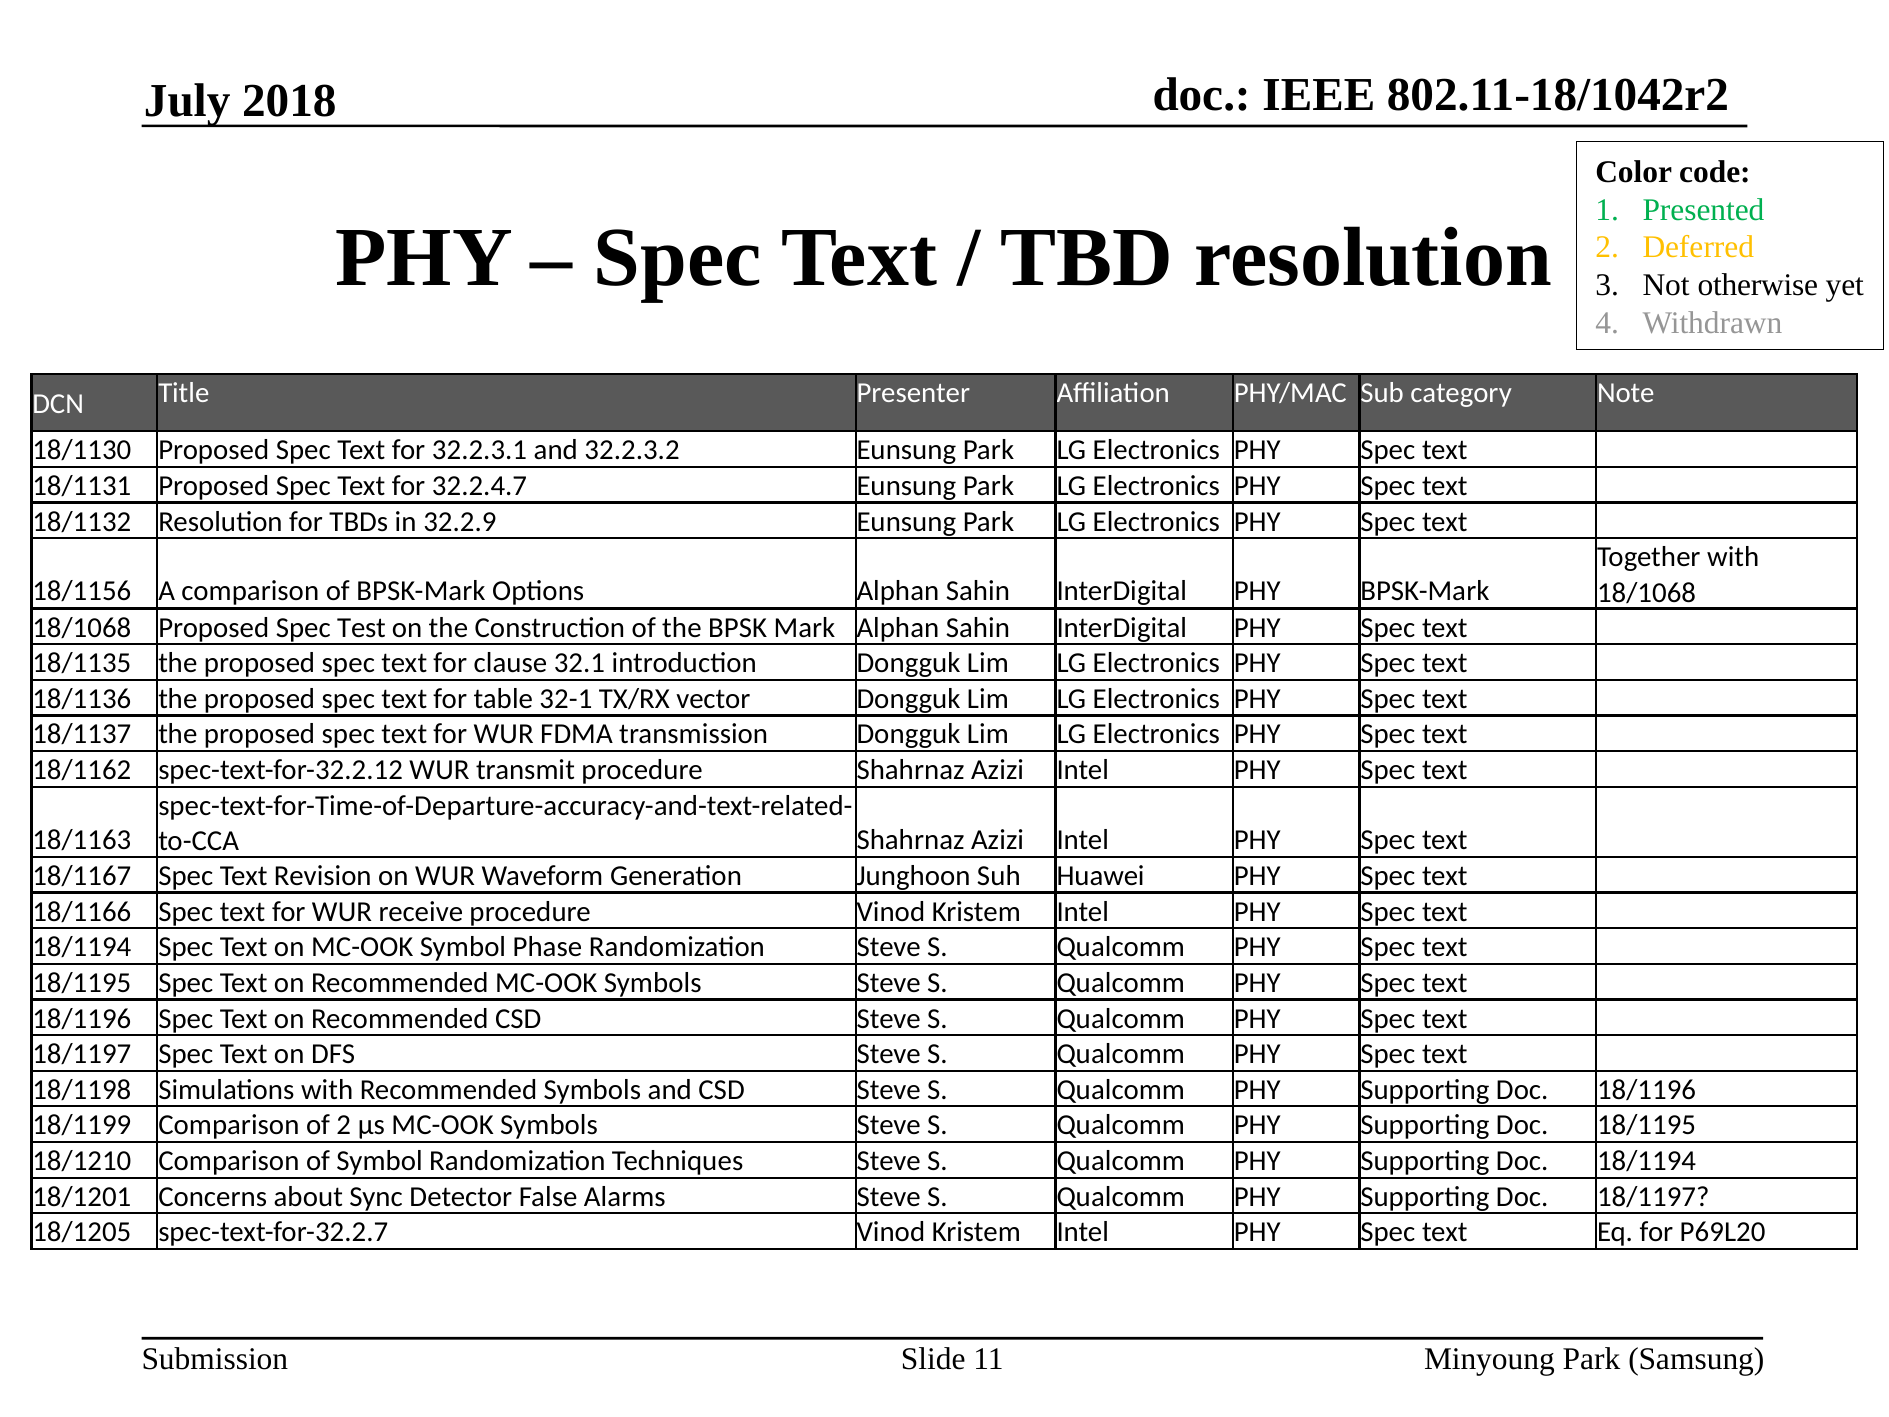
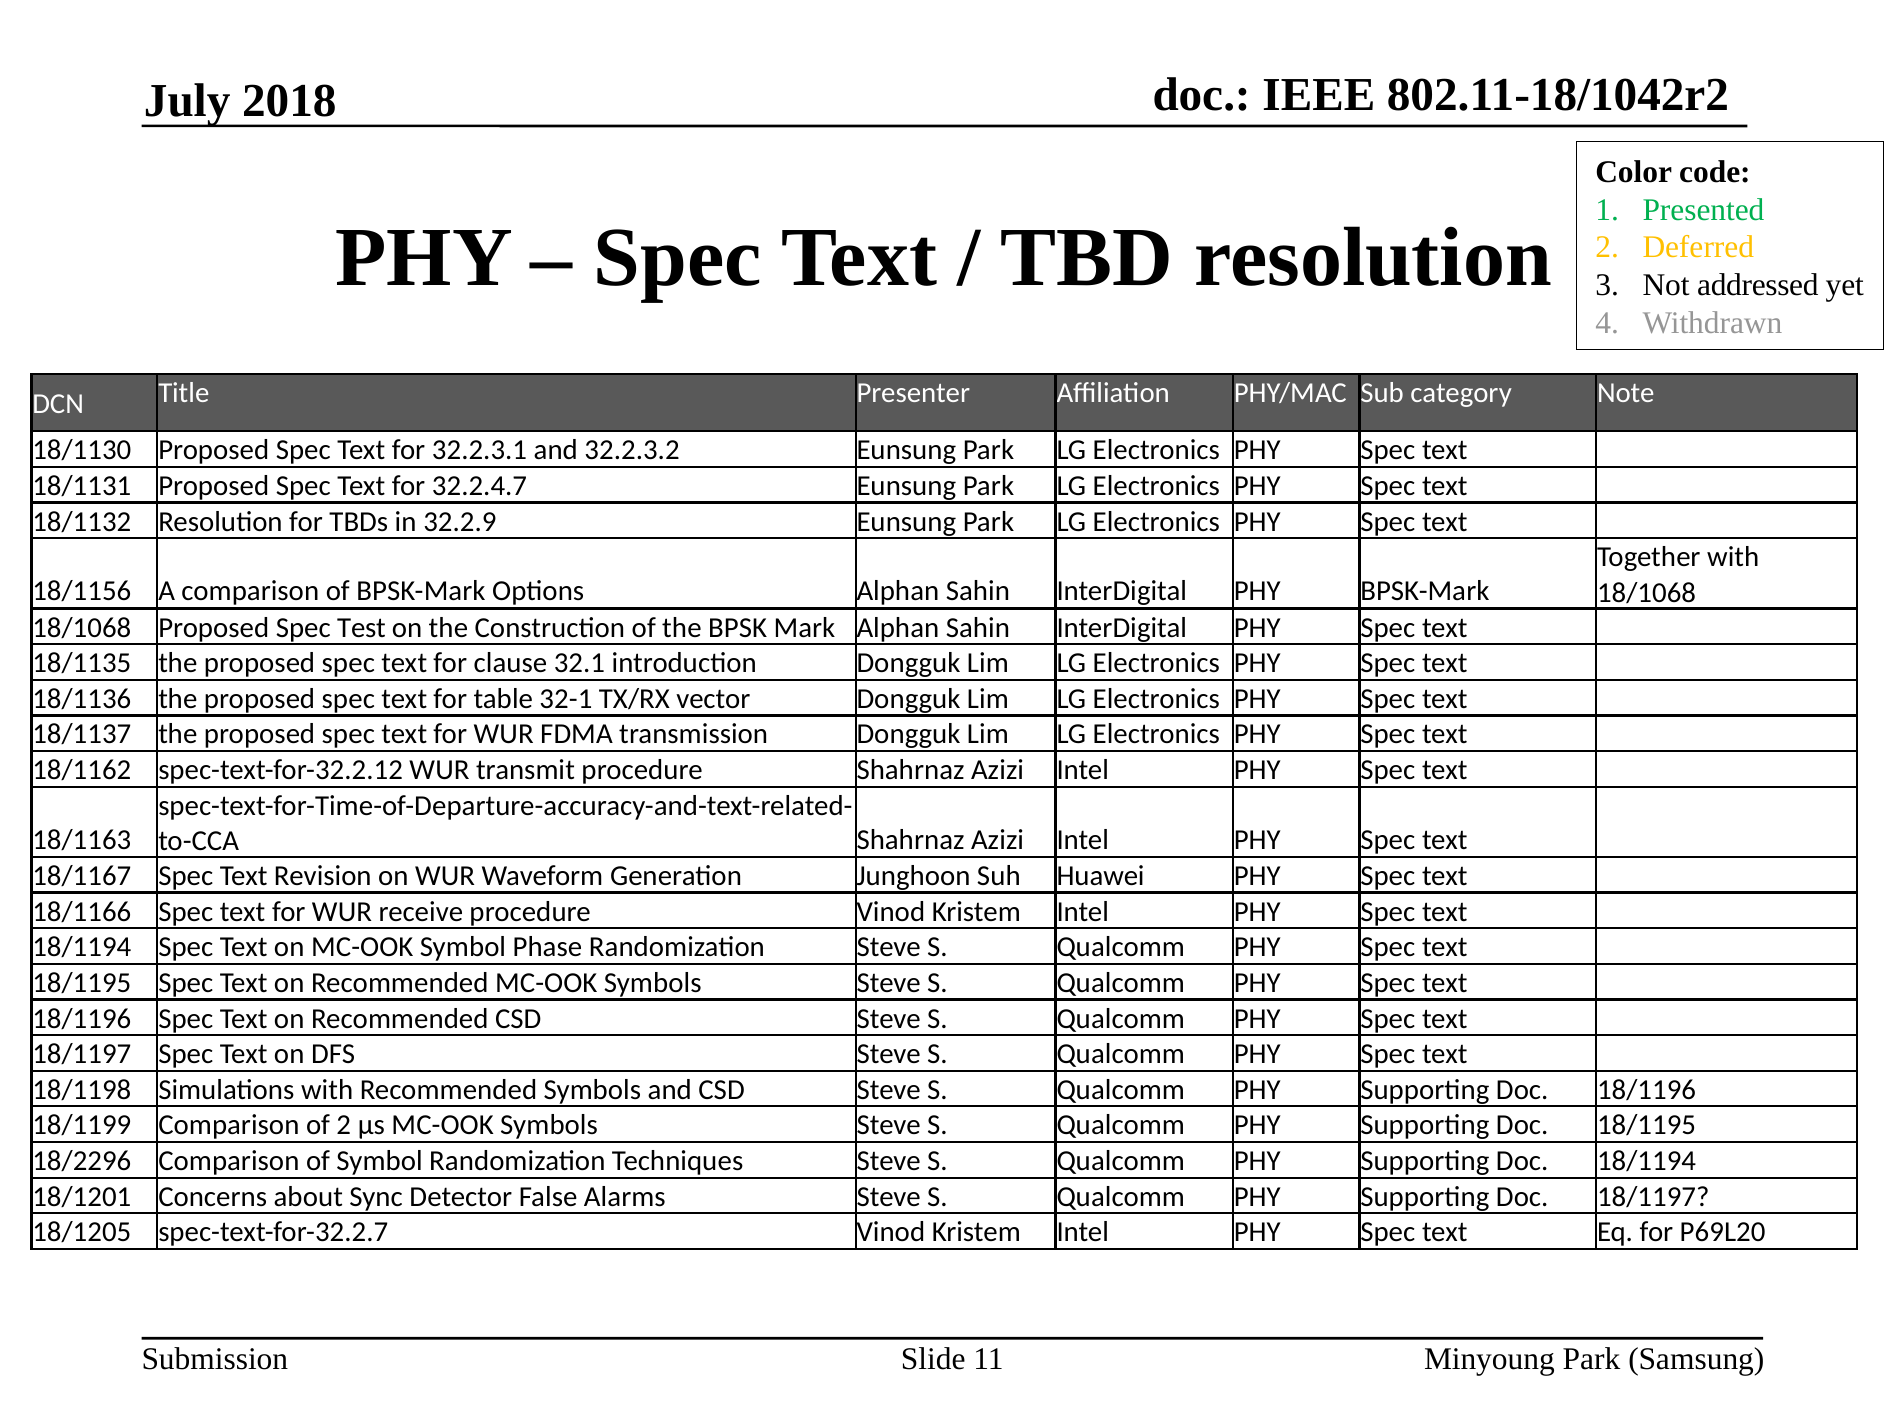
otherwise: otherwise -> addressed (1758, 285)
18/1210: 18/1210 -> 18/2296 (82, 1161)
